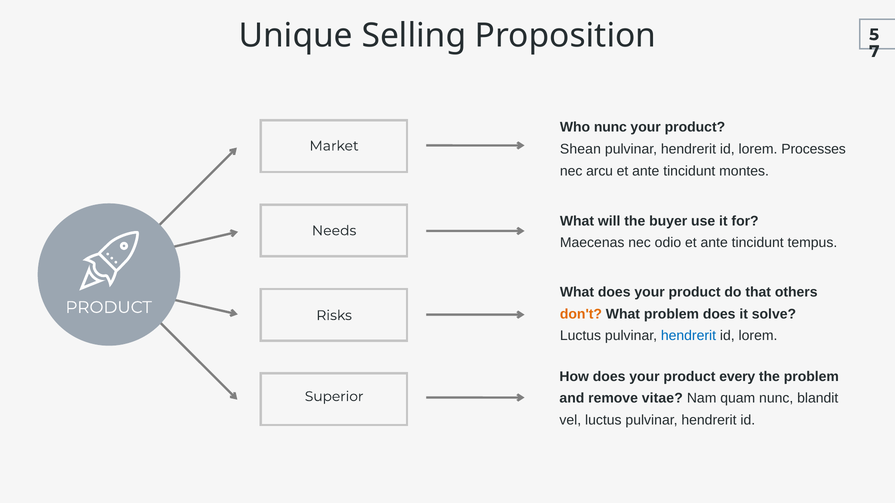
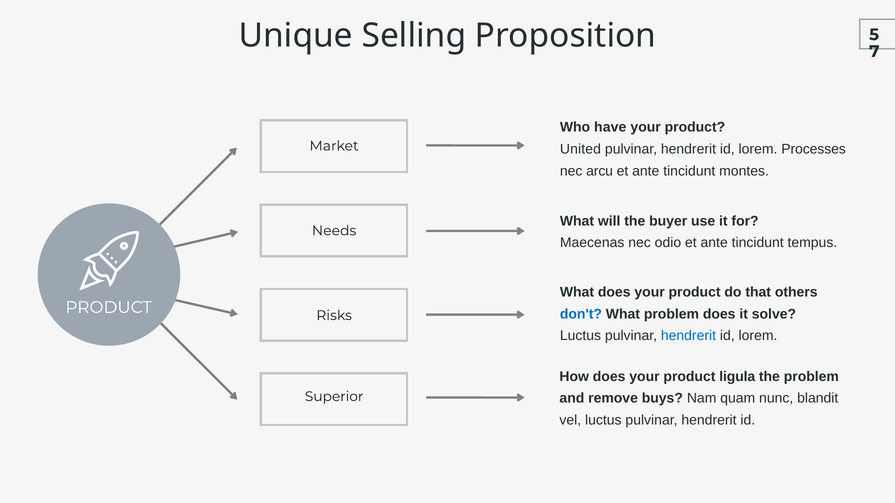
Who nunc: nunc -> have (610, 127)
Shean: Shean -> United (580, 149)
don't colour: orange -> blue (581, 314)
every: every -> ligula (737, 377)
vitae: vitae -> buys (662, 399)
